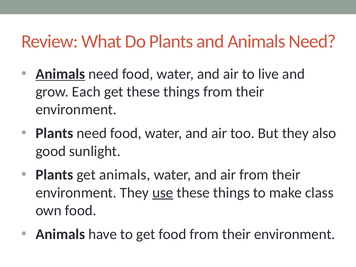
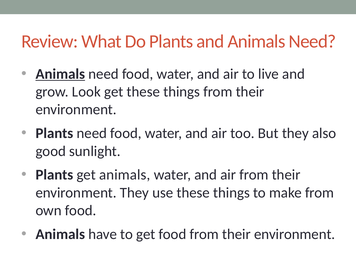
Each: Each -> Look (86, 92)
use underline: present -> none (163, 193)
make class: class -> from (319, 193)
